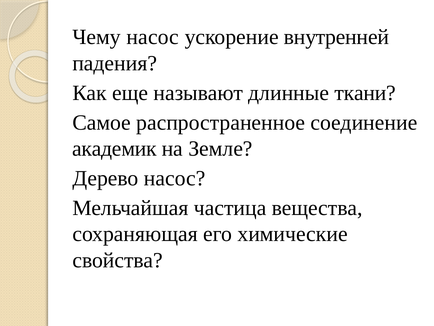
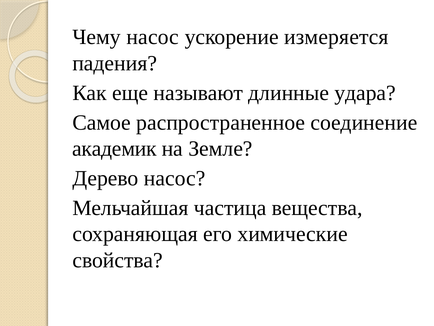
внутренней: внутренней -> измеряется (336, 37)
ткани: ткани -> удара (365, 93)
